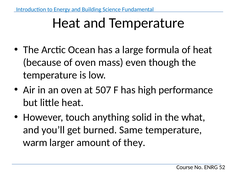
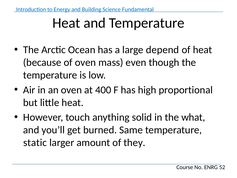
formula: formula -> depend (162, 50)
507: 507 -> 400 (103, 90)
performance: performance -> proportional (186, 90)
warm: warm -> static (35, 142)
